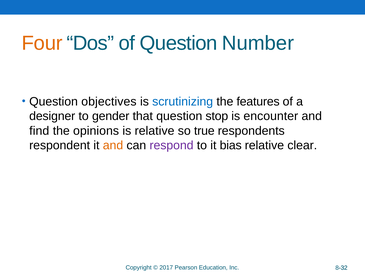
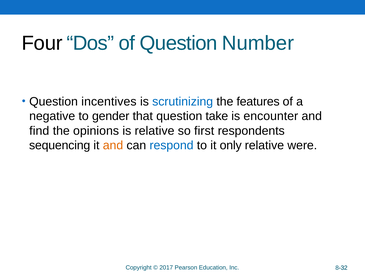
Four colour: orange -> black (42, 43)
objectives: objectives -> incentives (109, 101)
designer: designer -> negative (52, 116)
stop: stop -> take (217, 116)
true: true -> first (204, 131)
respondent: respondent -> sequencing (60, 145)
respond colour: purple -> blue (172, 145)
bias: bias -> only (231, 145)
clear: clear -> were (302, 145)
